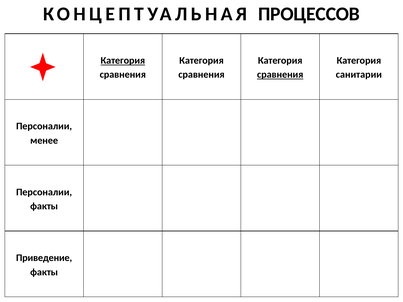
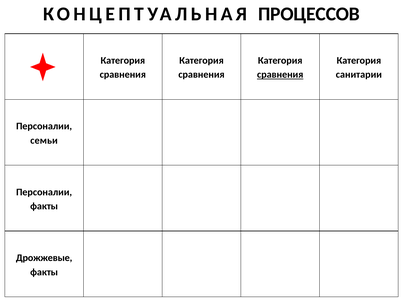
Категория underline: present -> none (123, 61)
менее: менее -> семьи (44, 141)
Приведение: Приведение -> Дрожжевые (44, 258)
